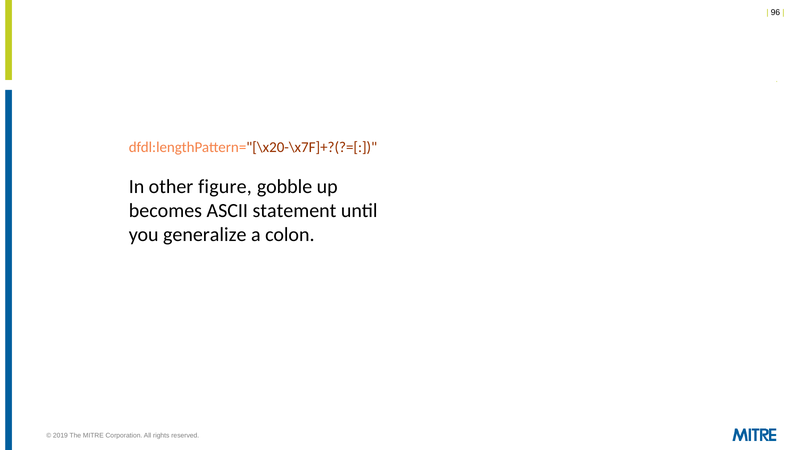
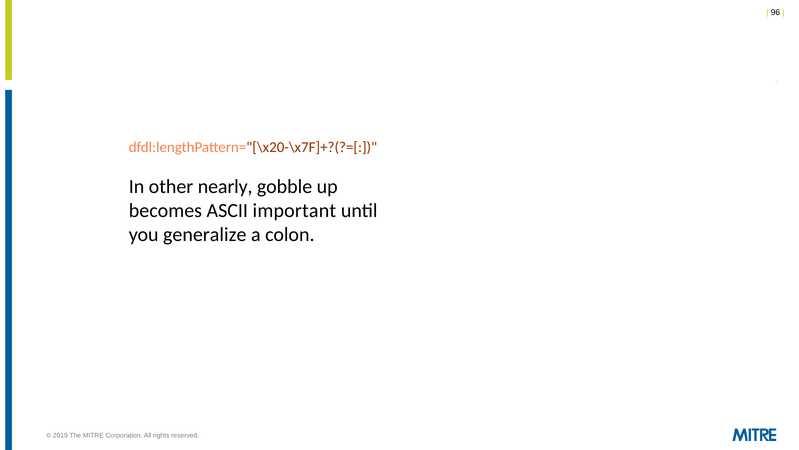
figure: figure -> nearly (225, 187)
statement: statement -> important (294, 211)
